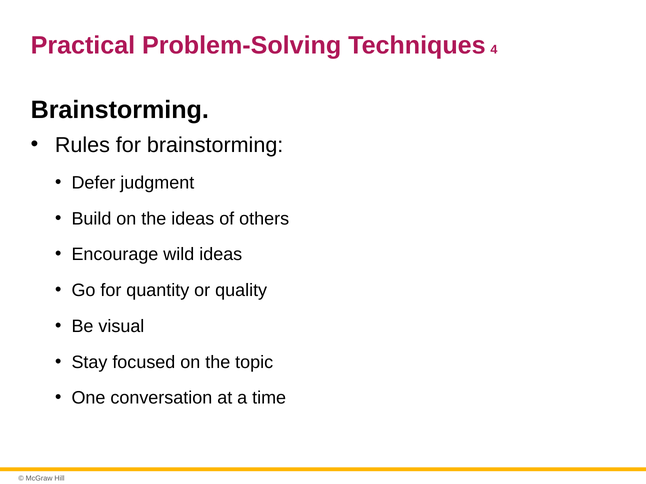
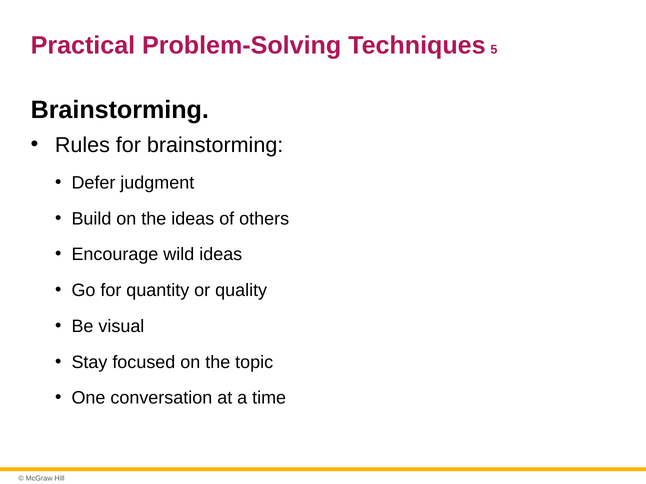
4: 4 -> 5 (494, 49)
